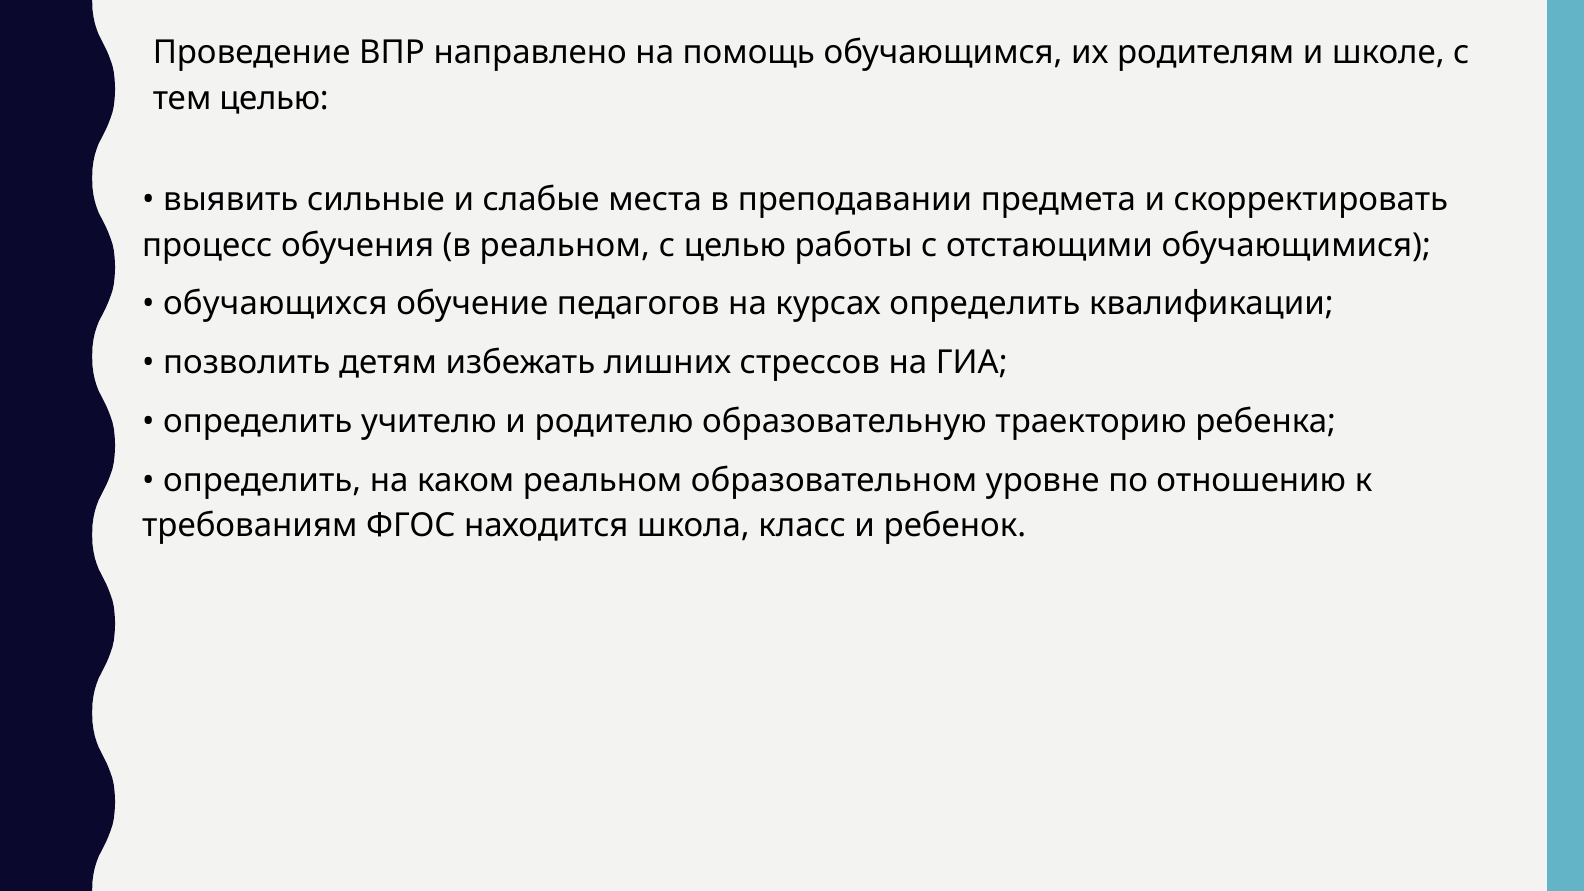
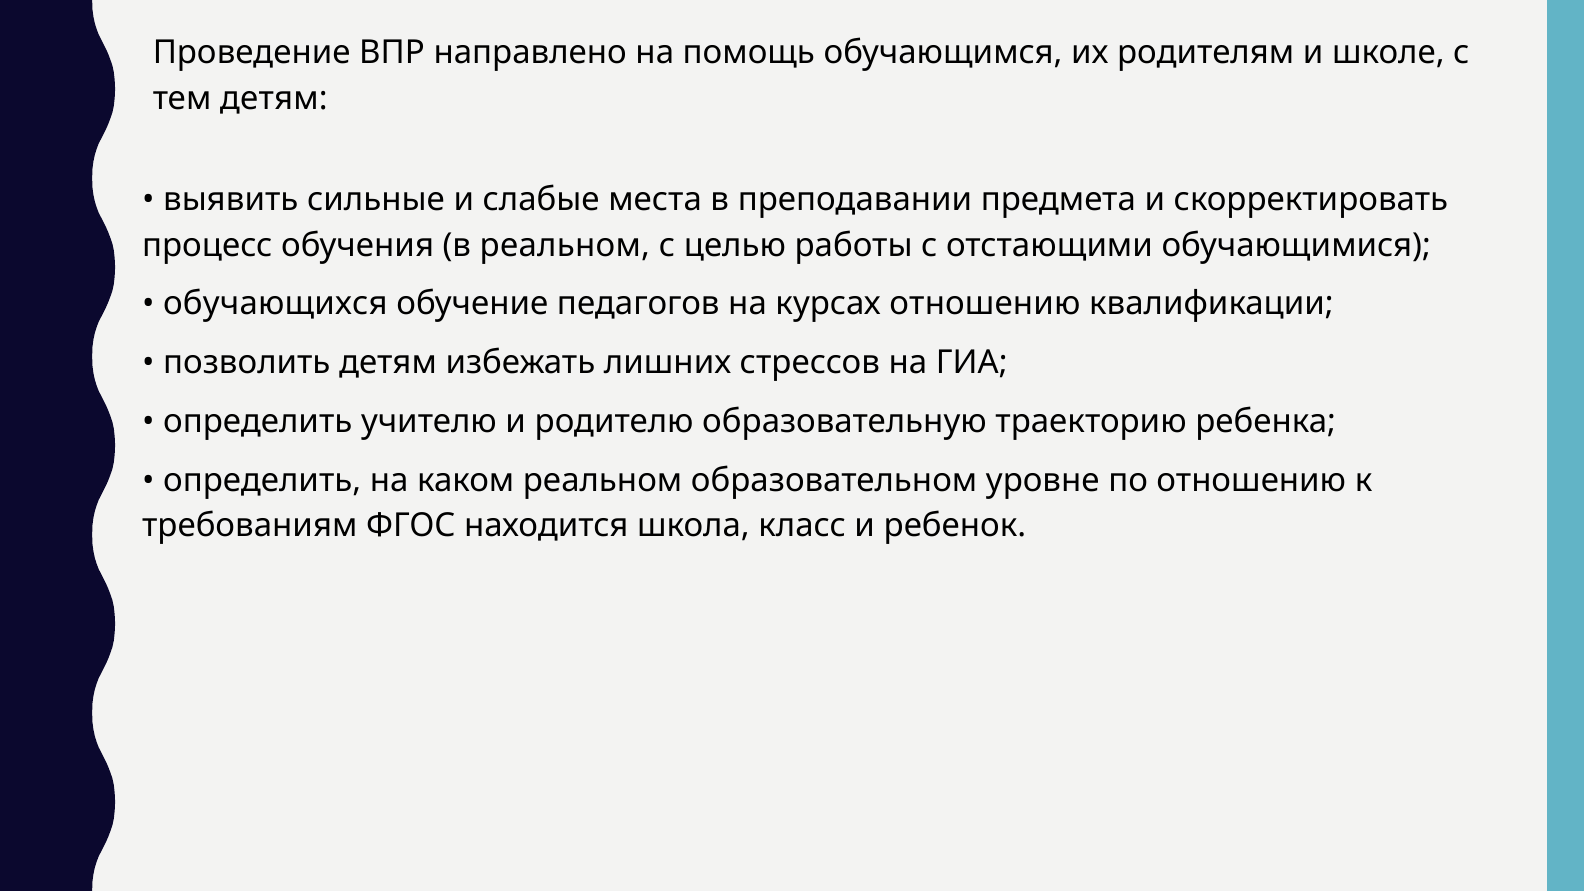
тем целью: целью -> детям (274, 98)
курсах определить: определить -> отношению (985, 304)
